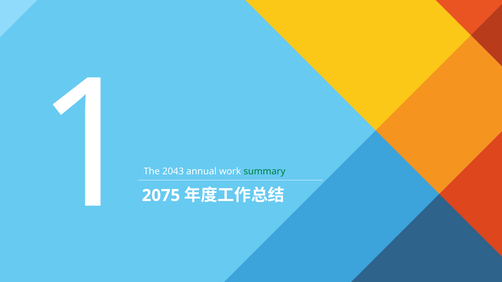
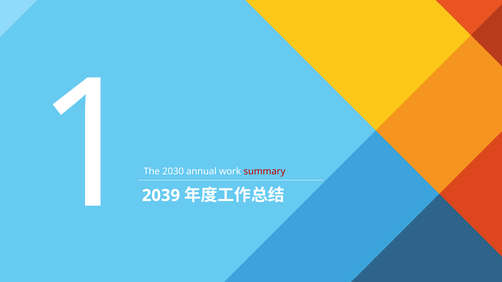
2043: 2043 -> 2030 (173, 172)
summary colour: green -> red (264, 172)
2075: 2075 -> 2039 (161, 196)
